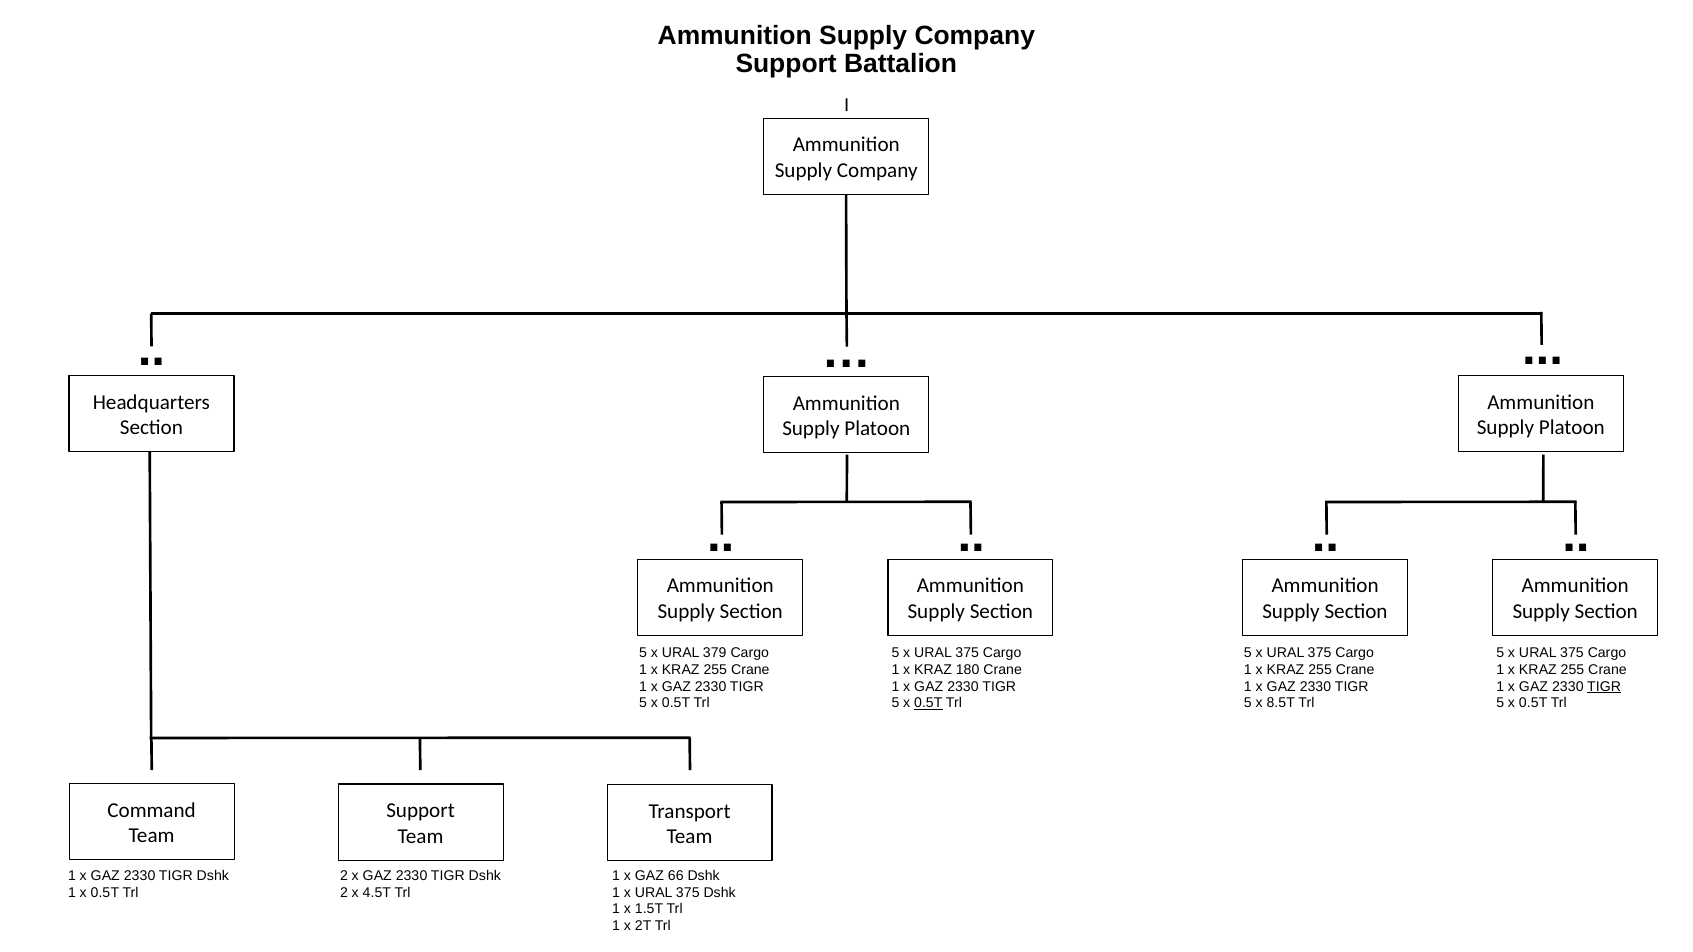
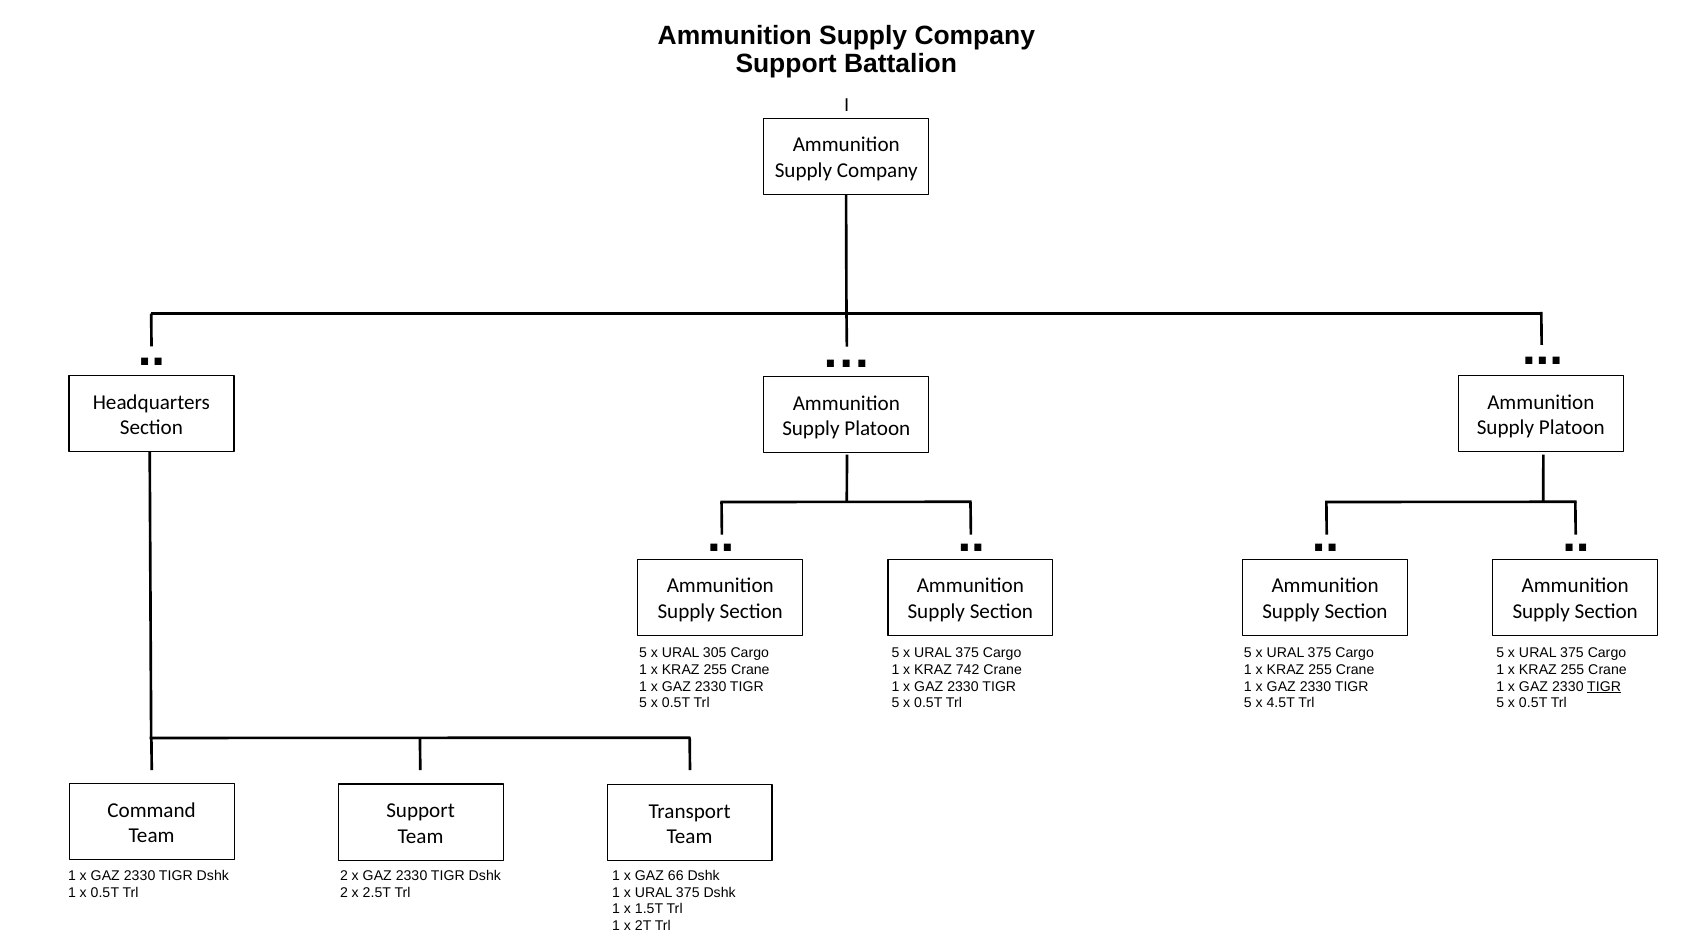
379: 379 -> 305 (715, 653)
180: 180 -> 742 (968, 670)
0.5T underline: present -> none (928, 704)
8.5T: 8.5T -> 4.5T (1281, 704)
4.5T: 4.5T -> 2.5T (377, 893)
